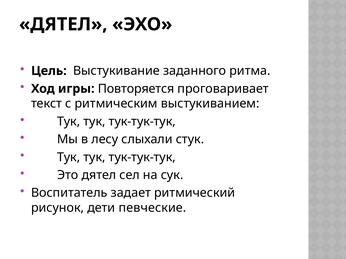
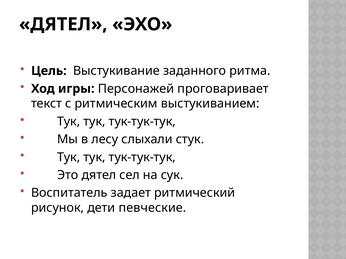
Повторяется: Повторяется -> Персонажей (136, 89)
